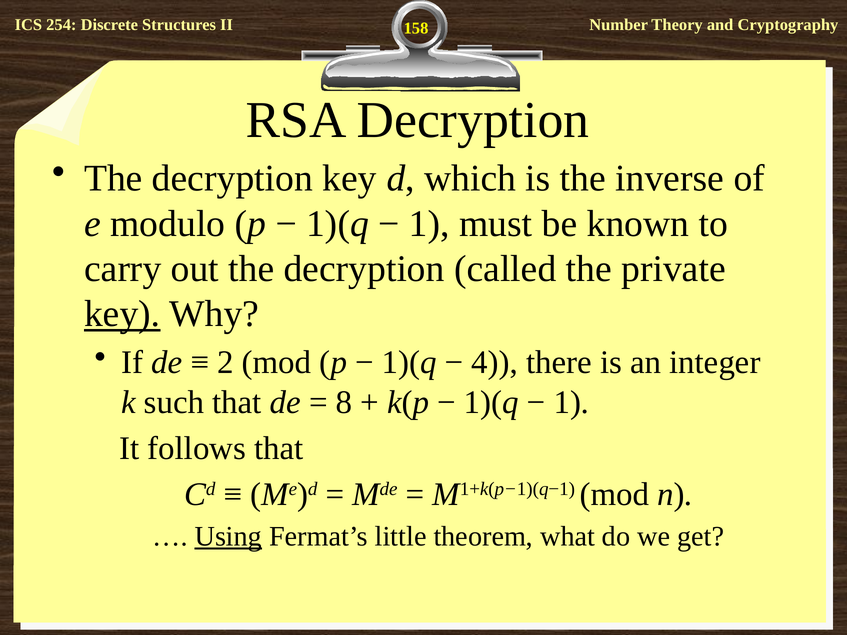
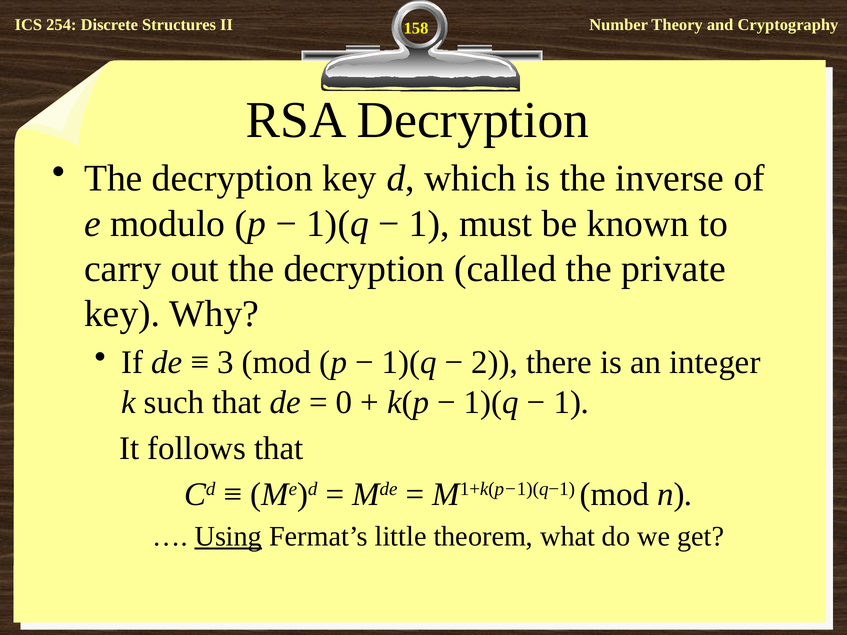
key underline: present -> none (122, 314)
2: 2 -> 3 (225, 363)
4: 4 -> 2 (495, 363)
8: 8 -> 0 (344, 402)
